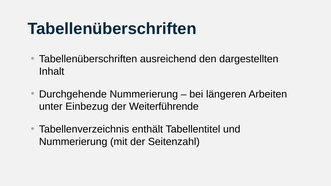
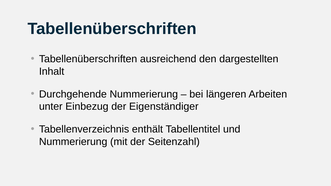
Weiterführende: Weiterführende -> Eigenständiger (164, 107)
